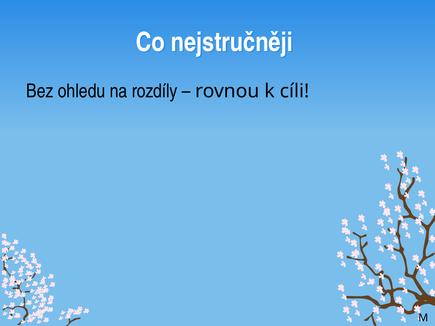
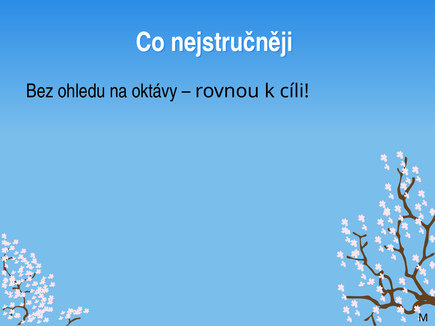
rozdíly: rozdíly -> oktávy (155, 91)
